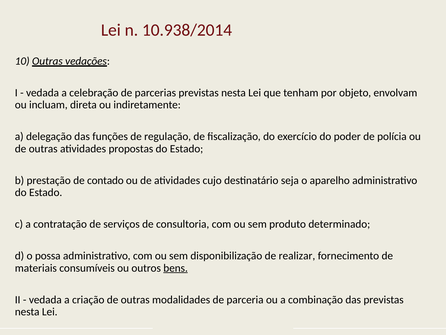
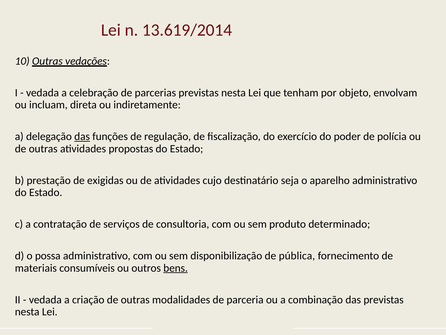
10.938/2014: 10.938/2014 -> 13.619/2014 (187, 30)
das underline: none -> present (82, 136)
contado: contado -> exigidas (105, 180)
realizar: realizar -> pública (297, 256)
